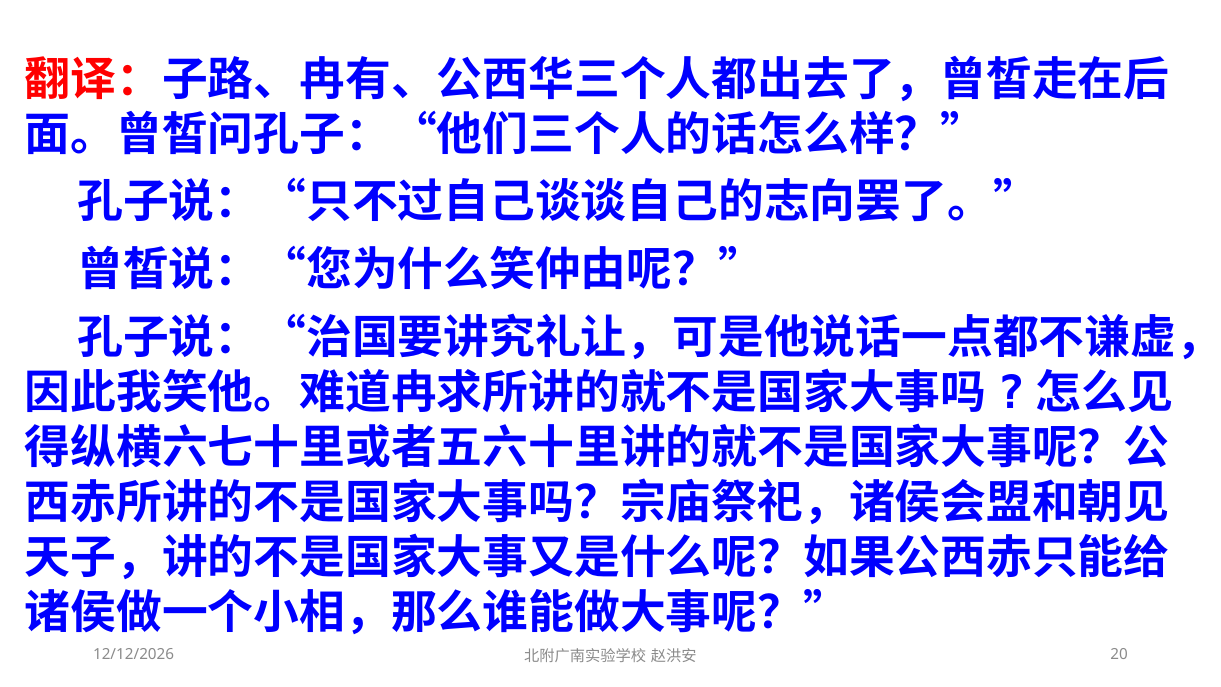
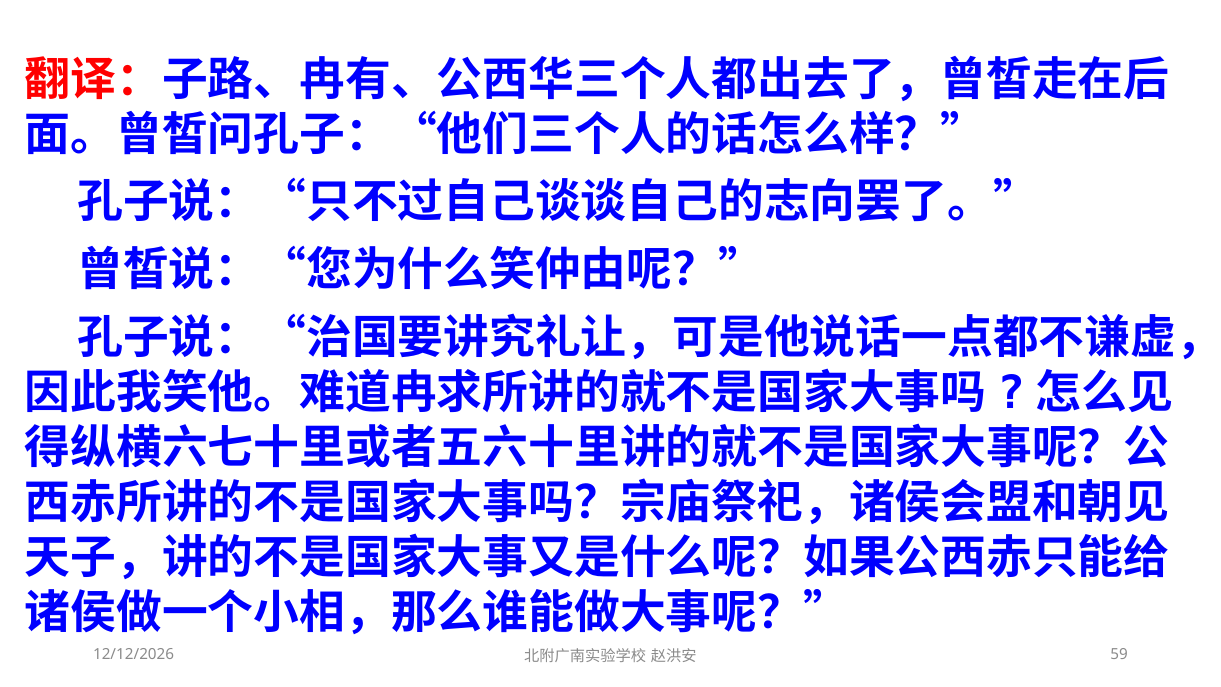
20: 20 -> 59 (1119, 655)
